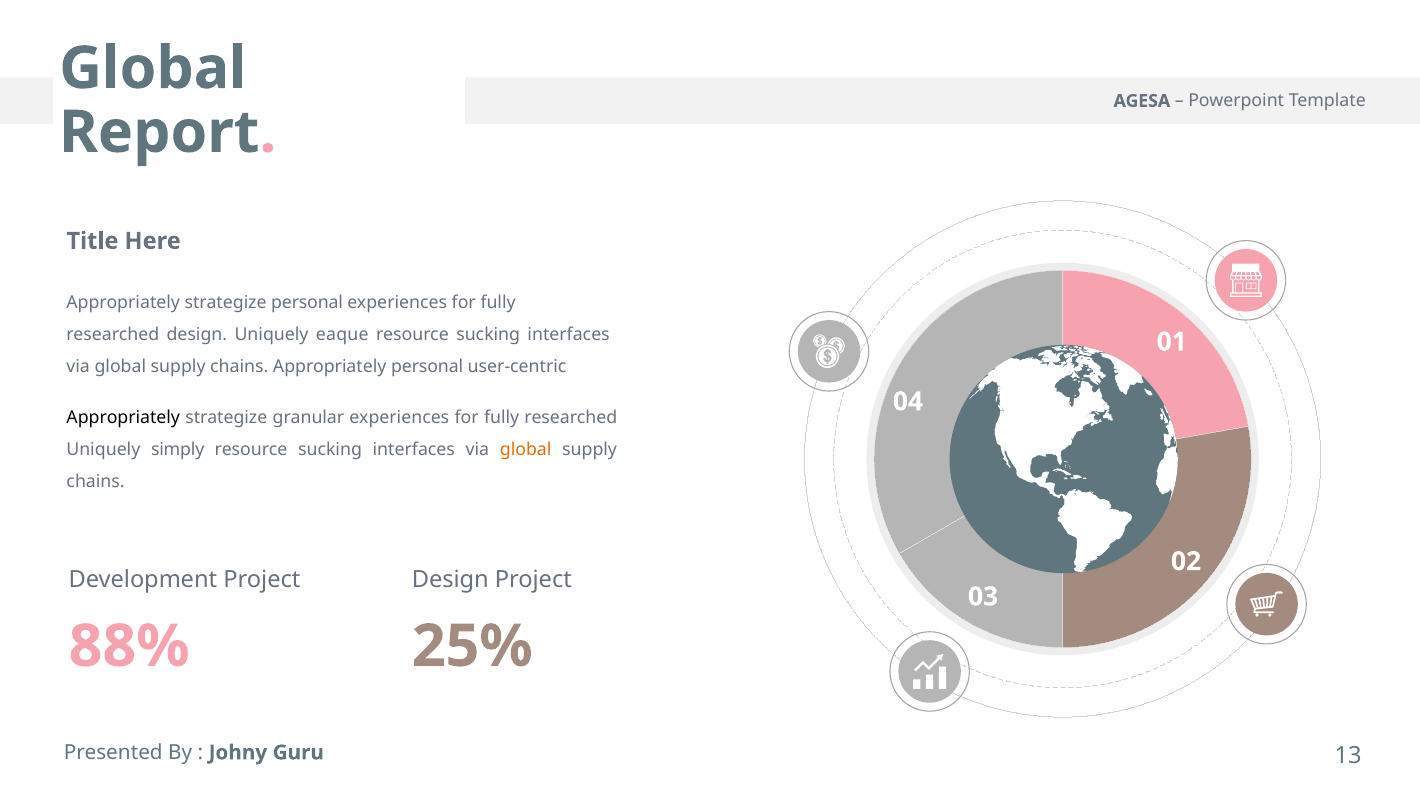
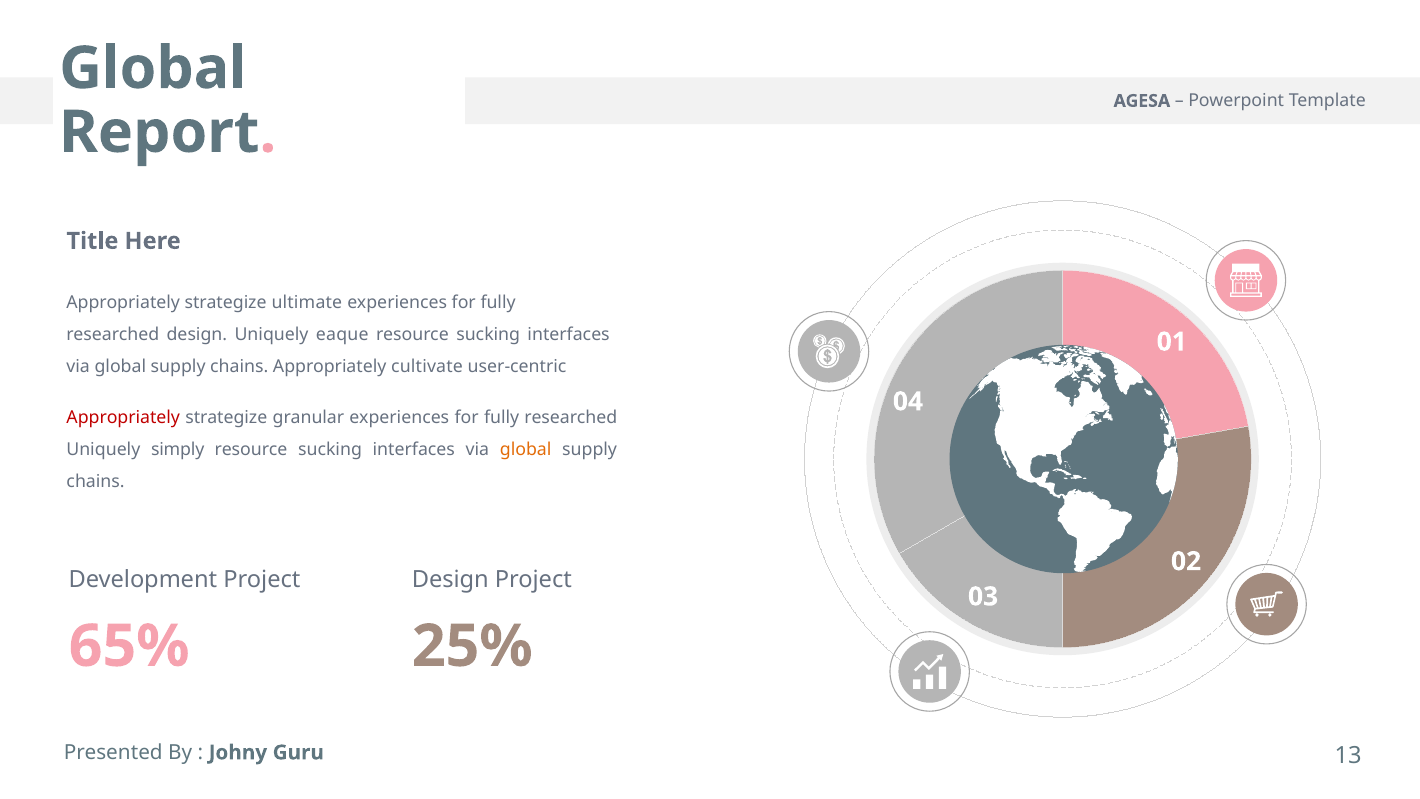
strategize personal: personal -> ultimate (307, 302)
Appropriately personal: personal -> cultivate (427, 366)
Appropriately colour: black -> red (123, 417)
88%: 88% -> 65% (129, 646)
